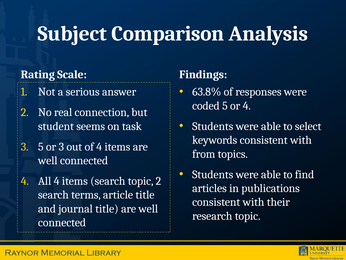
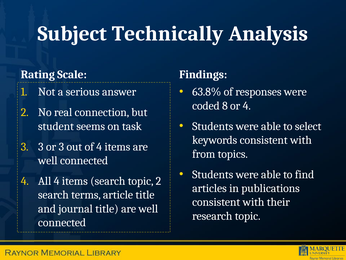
Comparison: Comparison -> Technically (168, 33)
coded 5: 5 -> 8 (225, 106)
3 5: 5 -> 3 (41, 146)
